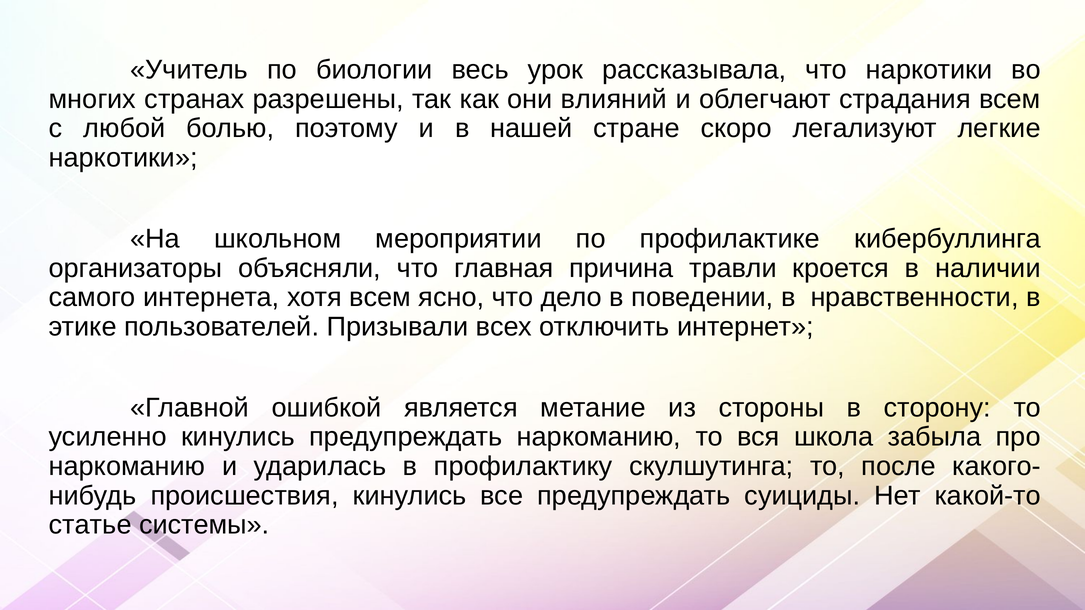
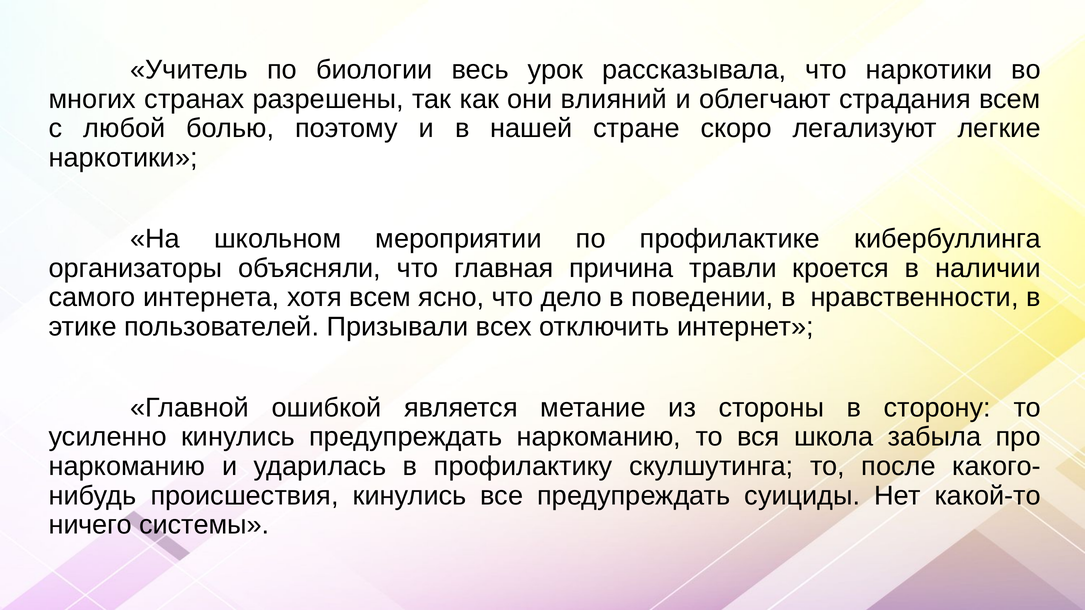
статье: статье -> ничего (90, 525)
